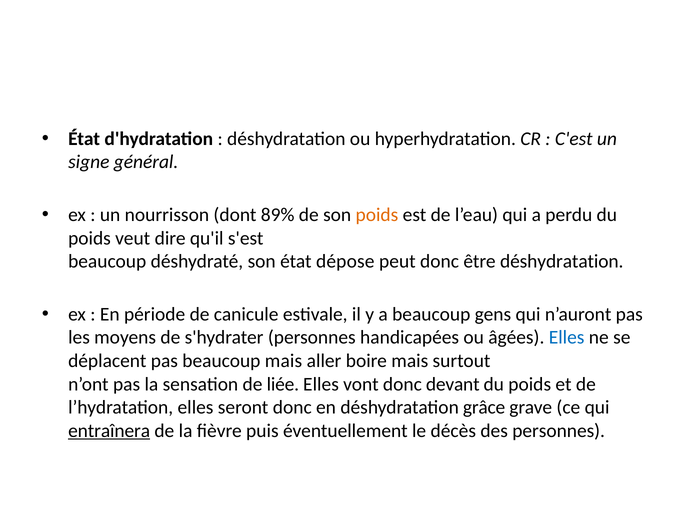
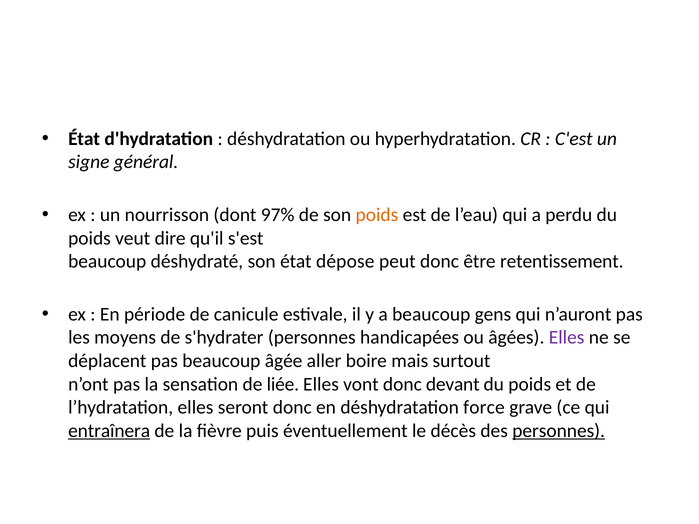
89%: 89% -> 97% (278, 215)
être déshydratation: déshydratation -> retentissement (562, 262)
Elles colour: blue -> purple (567, 338)
beaucoup mais: mais -> âgée (284, 361)
grâce: grâce -> force (484, 408)
personnes underline: none -> present (559, 431)
